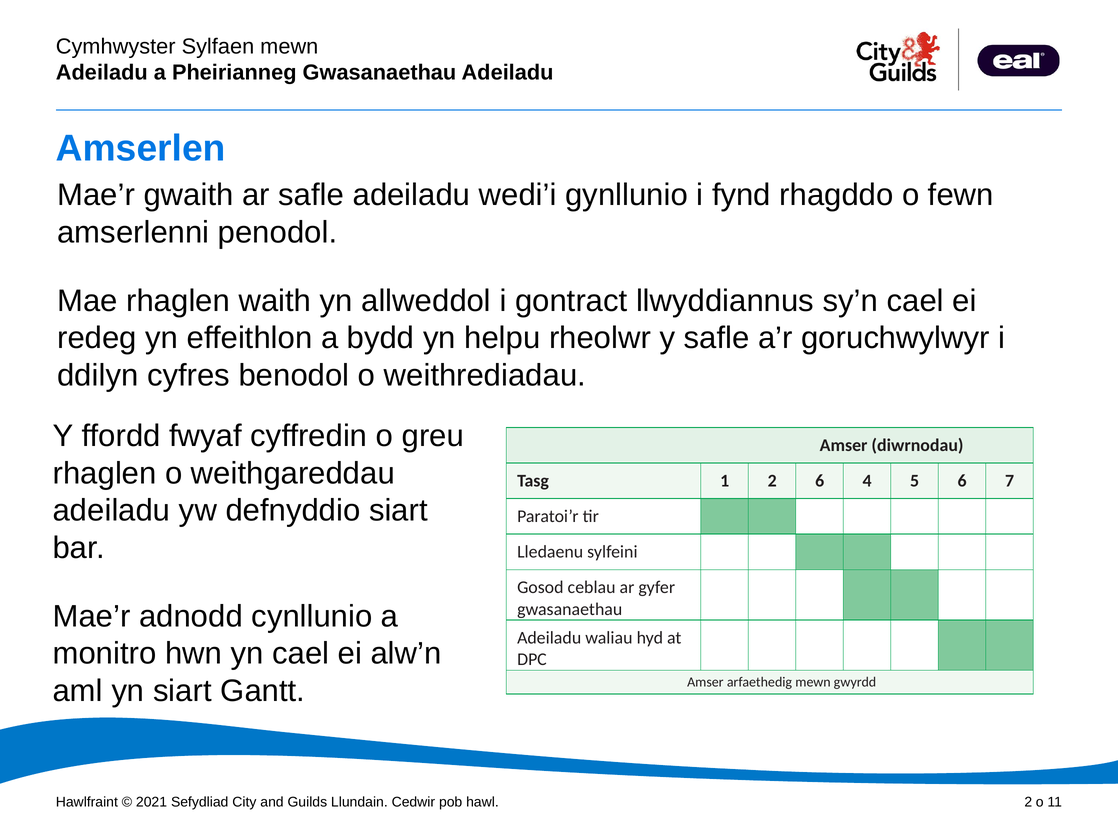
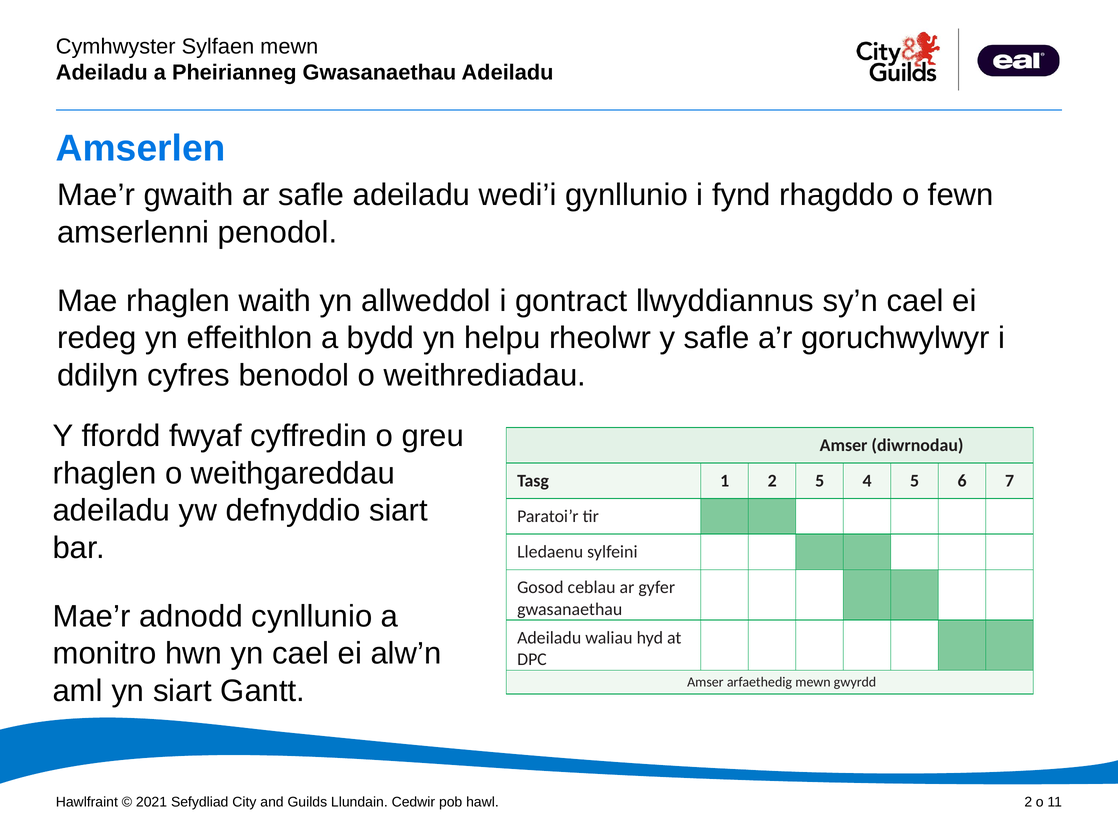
2 6: 6 -> 5 (820, 480)
